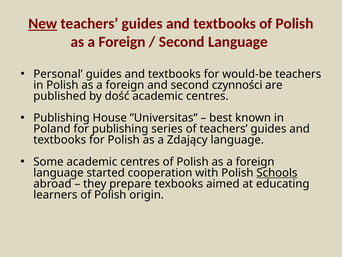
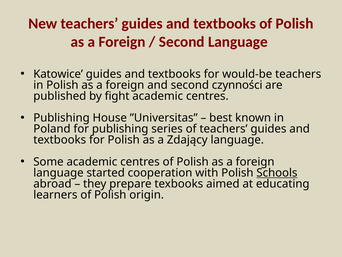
New underline: present -> none (43, 24)
Personal: Personal -> Katowice (58, 74)
dość: dość -> fight (117, 96)
